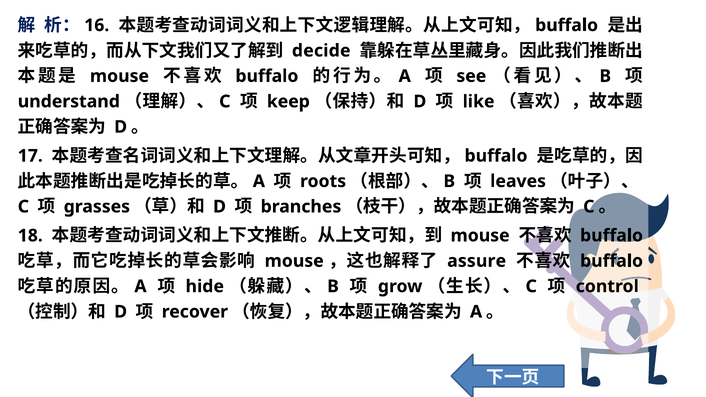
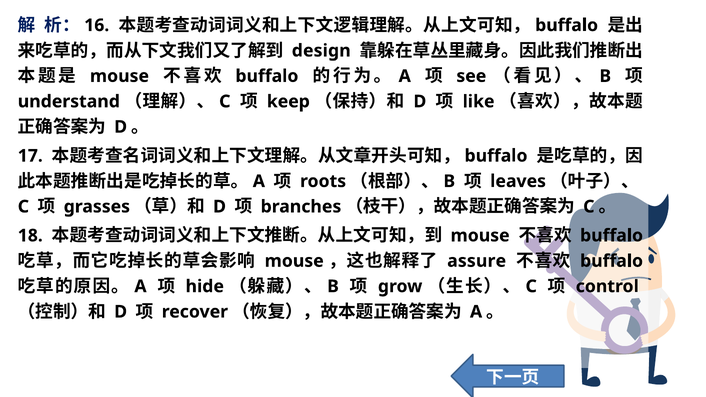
decide: decide -> design (321, 51)
